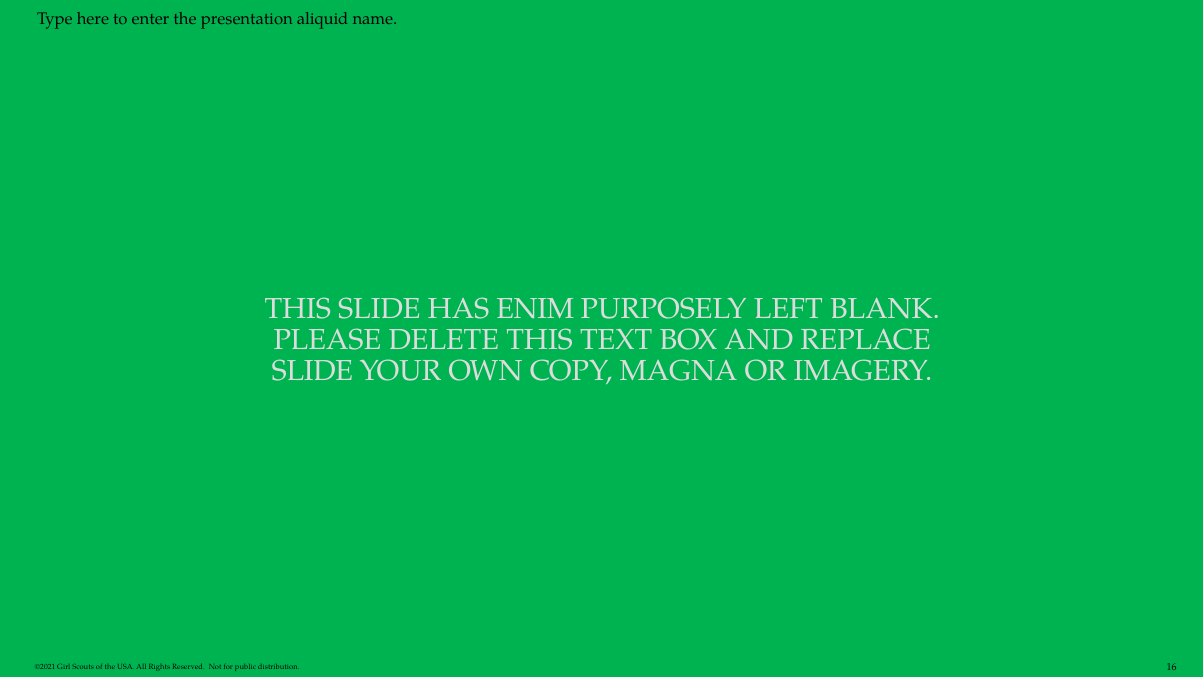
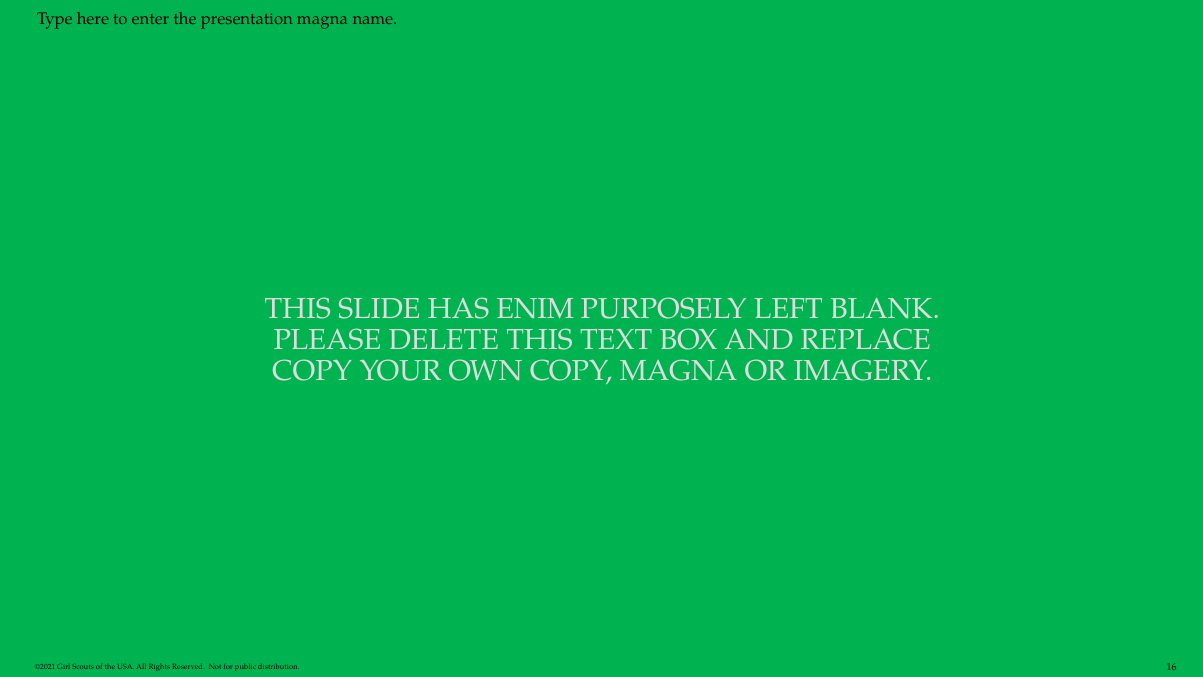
presentation aliquid: aliquid -> magna (322, 19)
SLIDE: SLIDE -> COPY (312, 371)
